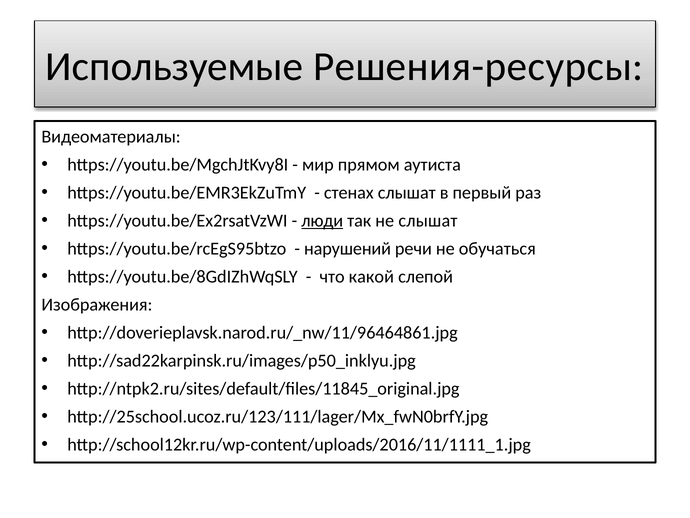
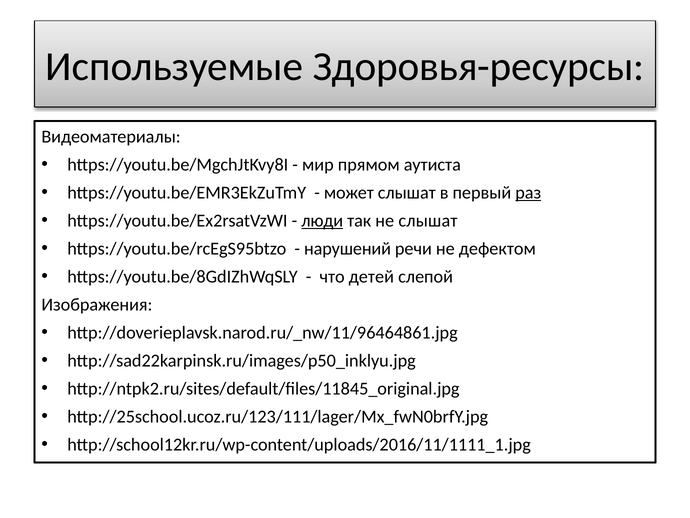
Решения-ресурсы: Решения-ресурсы -> Здоровья-ресурсы (479, 67)
стенах: стенах -> может (349, 192)
раз underline: none -> present (528, 192)
обучаться: обучаться -> дефектом (497, 248)
какой: какой -> детей (371, 276)
